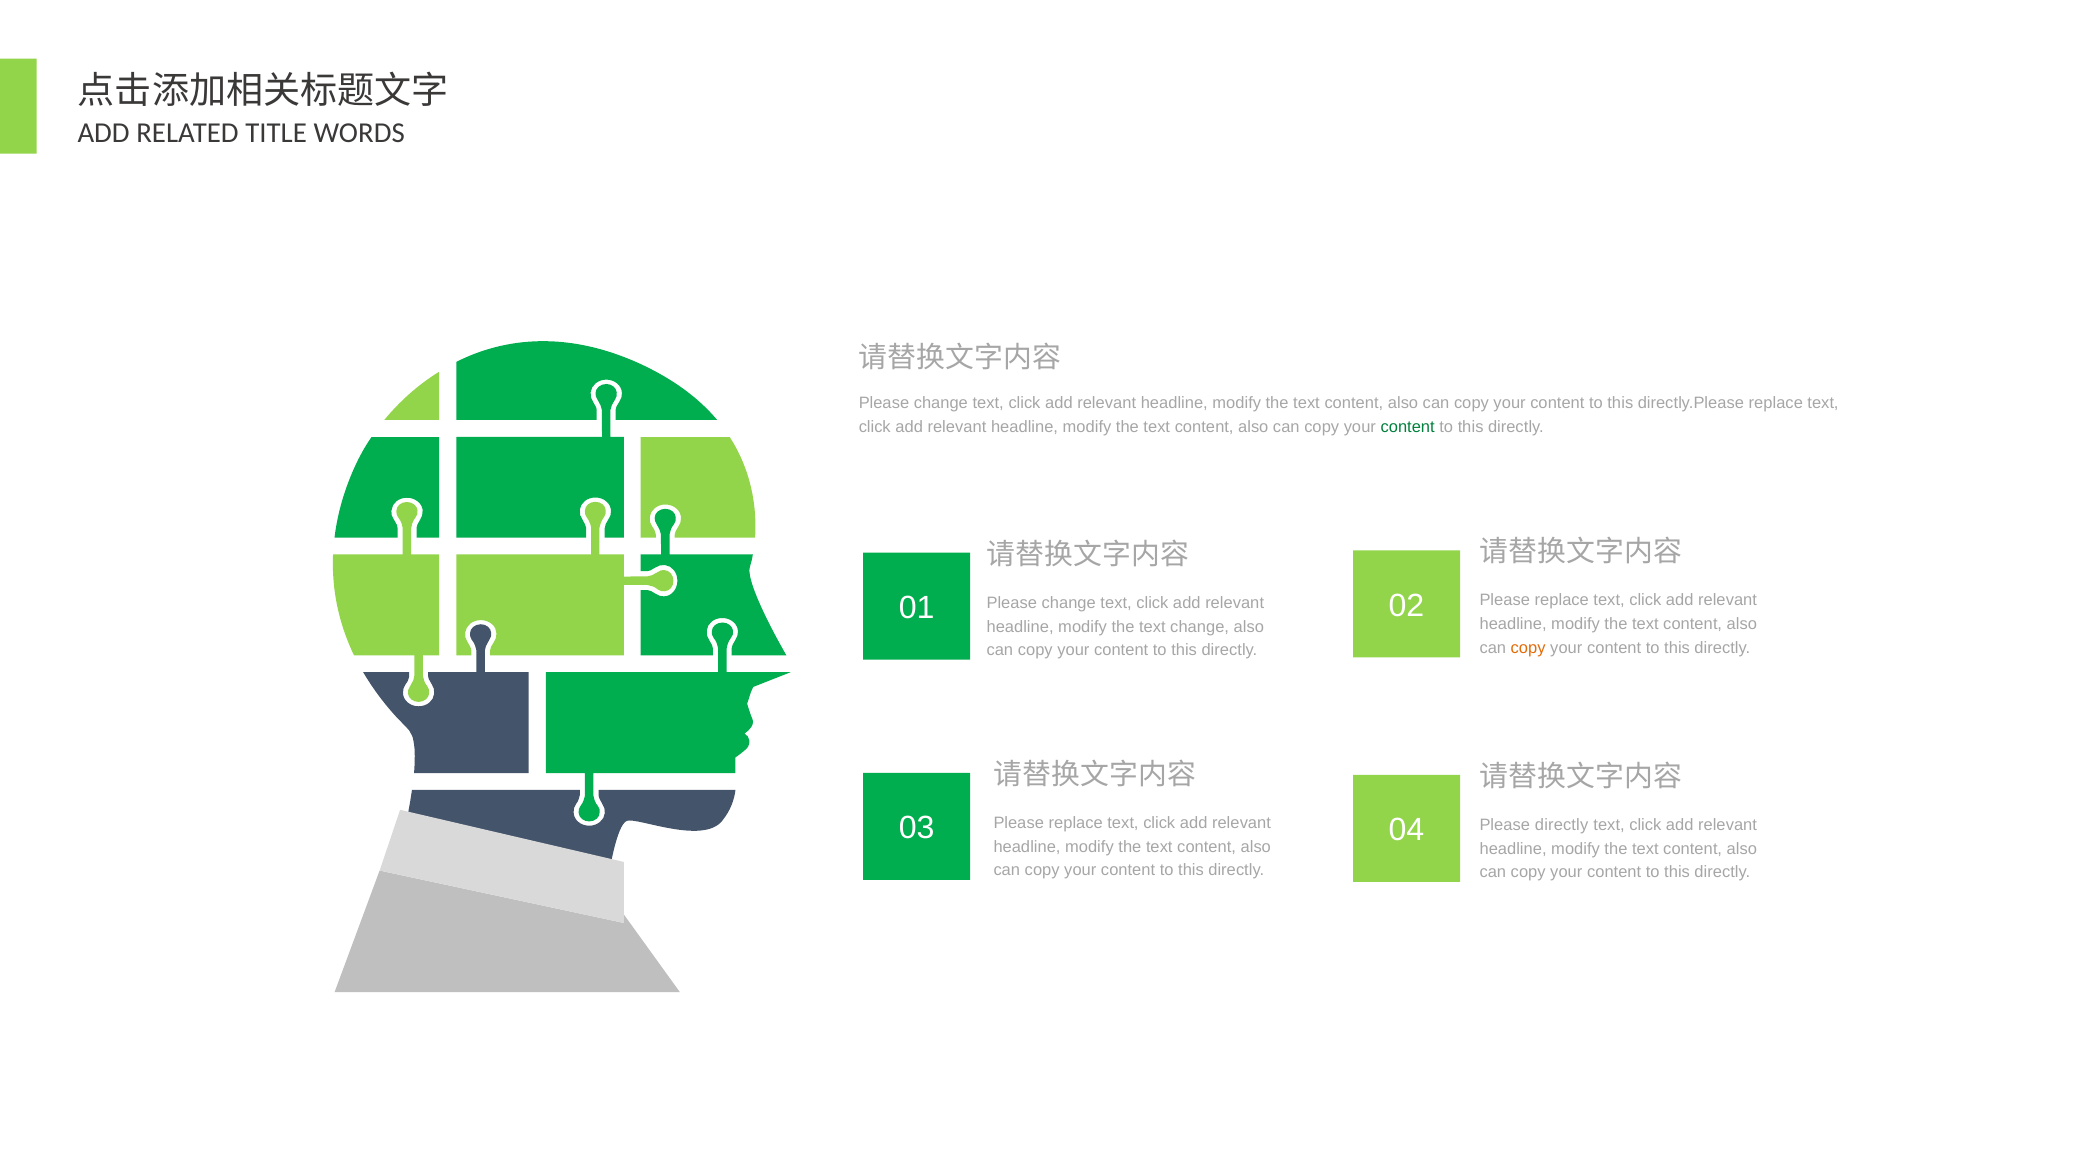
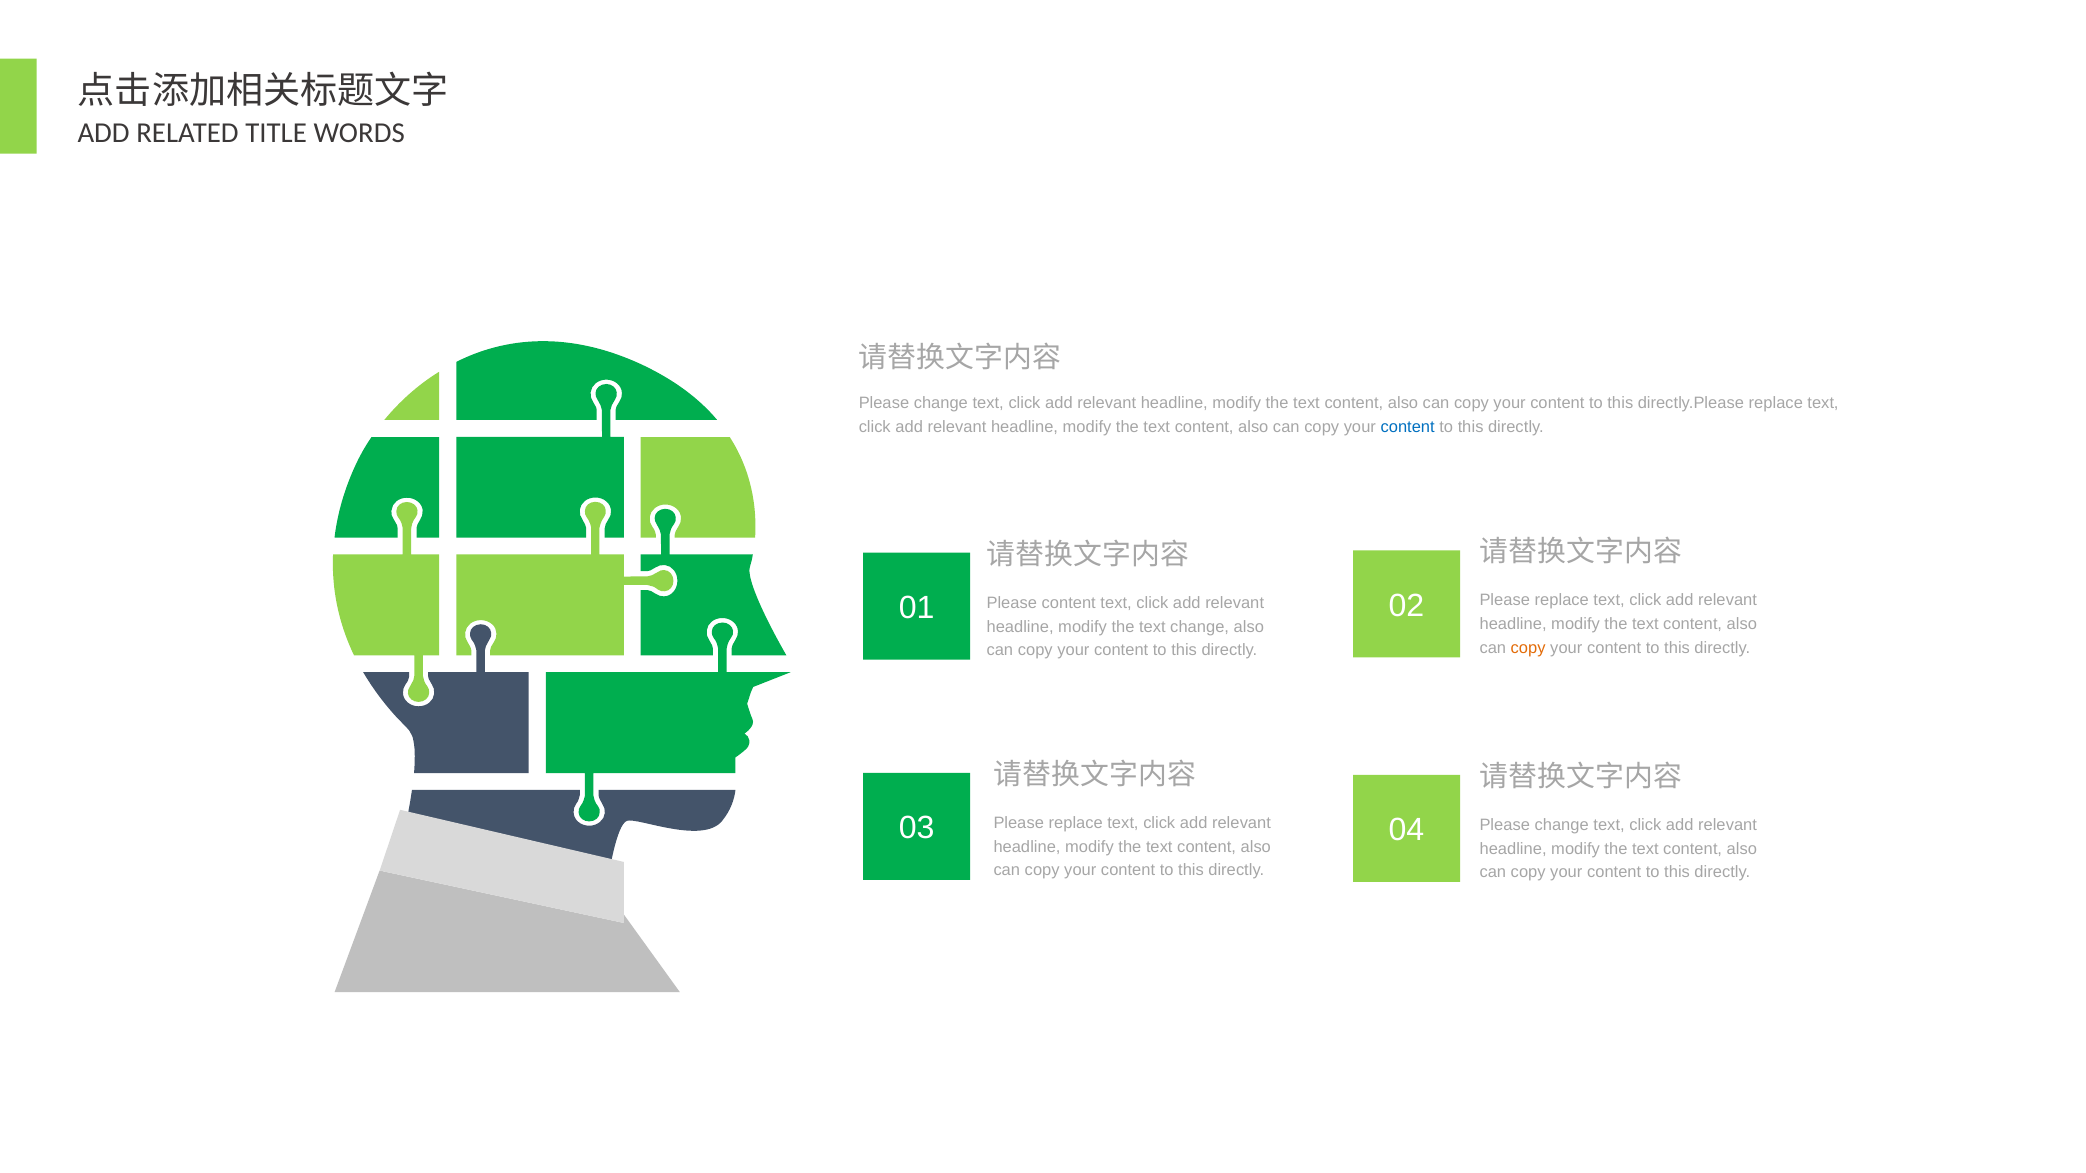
content colour: green -> blue (1408, 427)
change: change -> content (1069, 603)
directly: directly -> change (1562, 825)
